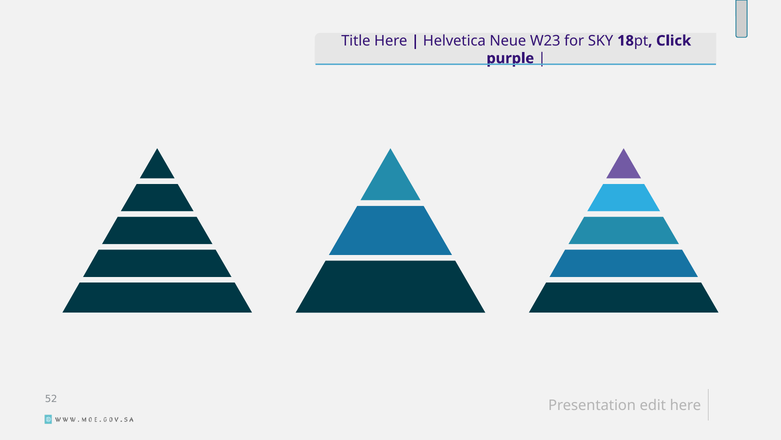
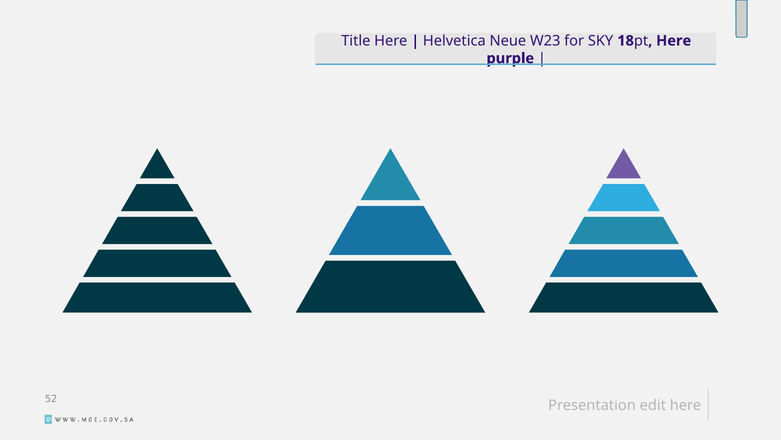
Click: Click -> Here (674, 41)
